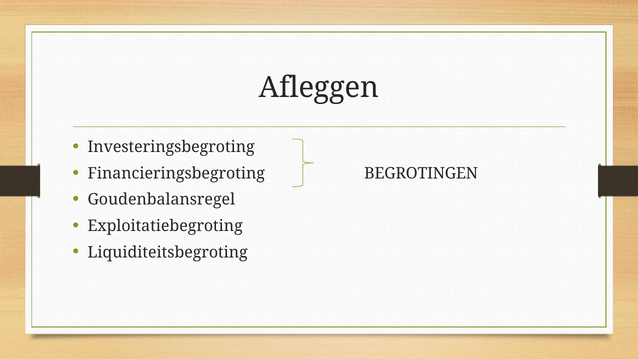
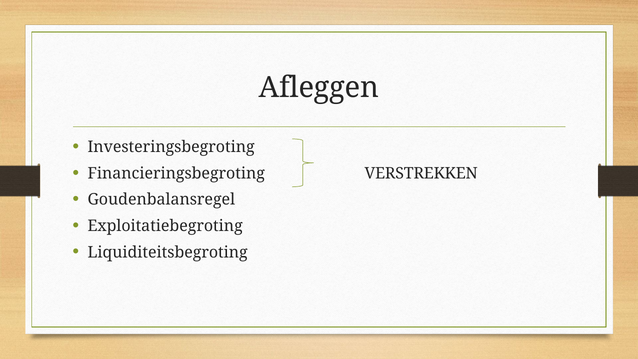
BEGROTINGEN: BEGROTINGEN -> VERSTREKKEN (421, 173)
